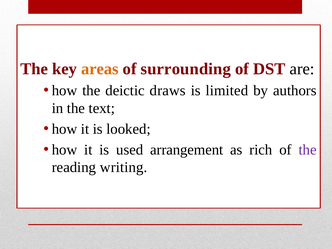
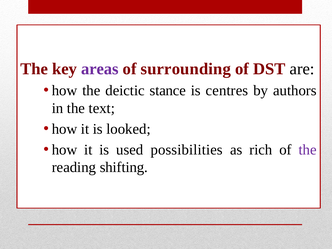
areas colour: orange -> purple (100, 69)
draws: draws -> stance (168, 91)
limited: limited -> centres (227, 91)
arrangement: arrangement -> possibilities (187, 150)
writing: writing -> shifting (124, 167)
